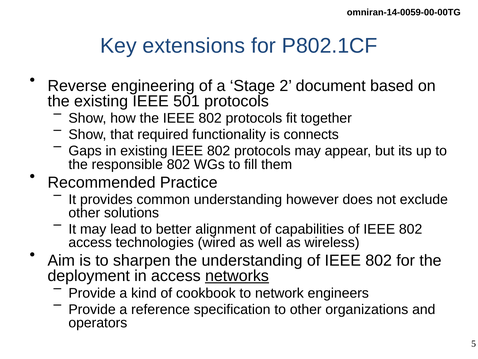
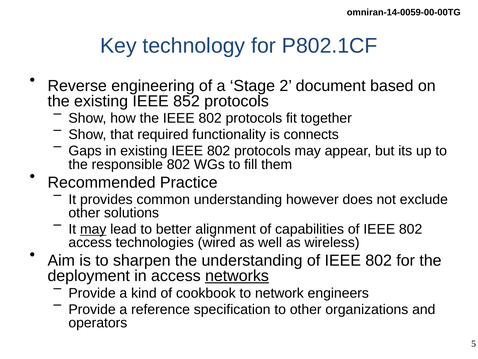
extensions: extensions -> technology (194, 46)
501: 501 -> 852 (186, 101)
may underline: none -> present (93, 229)
